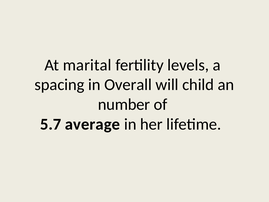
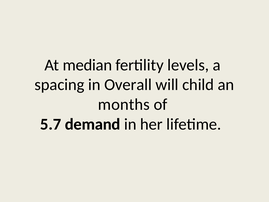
marital: marital -> median (87, 65)
number: number -> months (124, 104)
average: average -> demand (93, 124)
